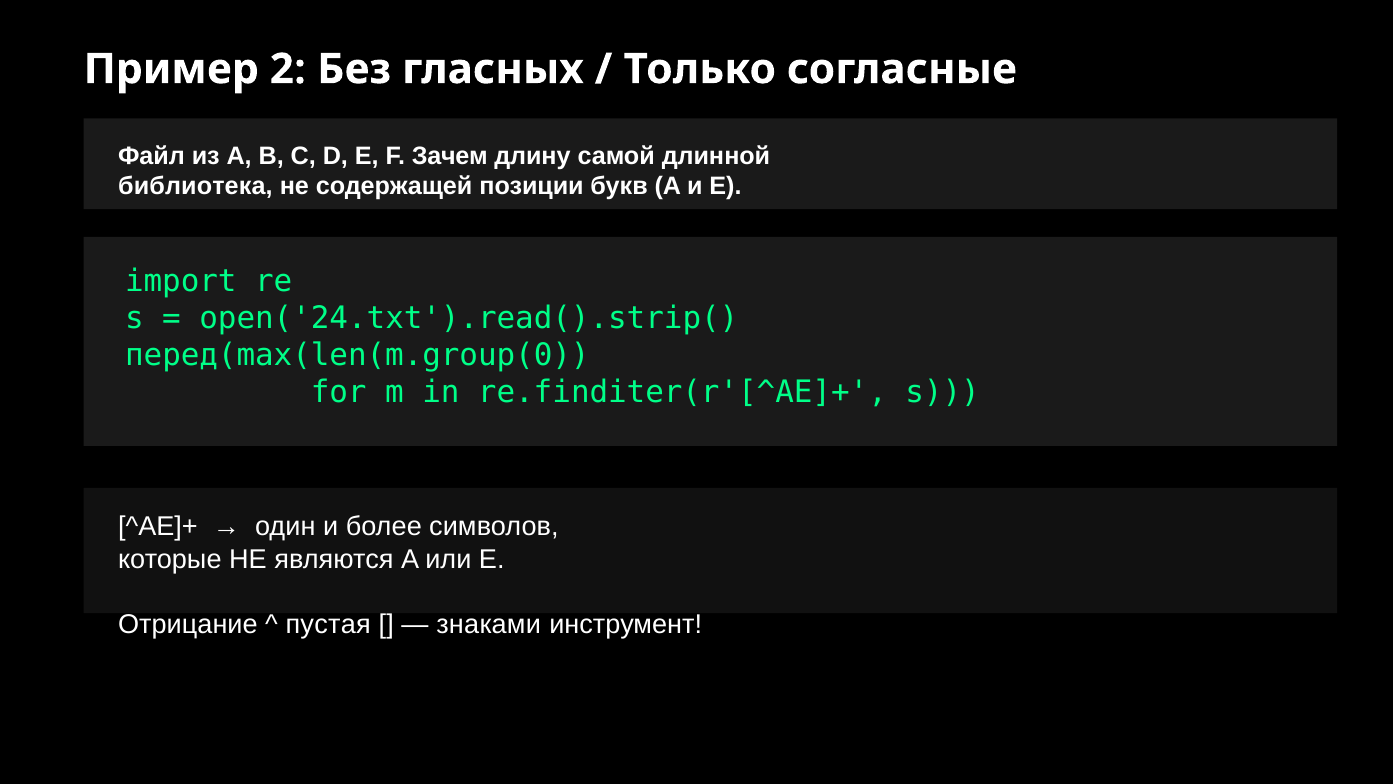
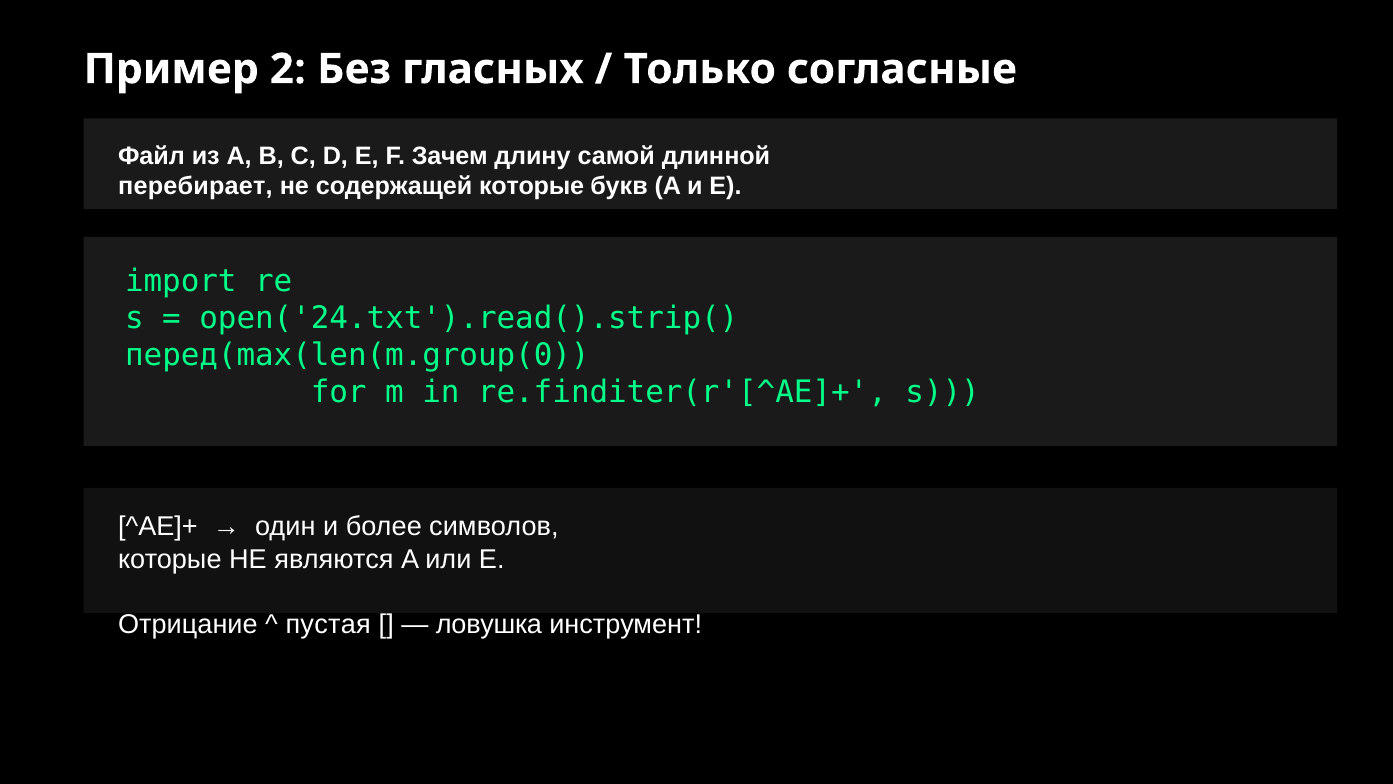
библиотека: библиотека -> перебирает (195, 186)
содержащей позиции: позиции -> которые (532, 186)
знаками: знаками -> ловушка (489, 624)
